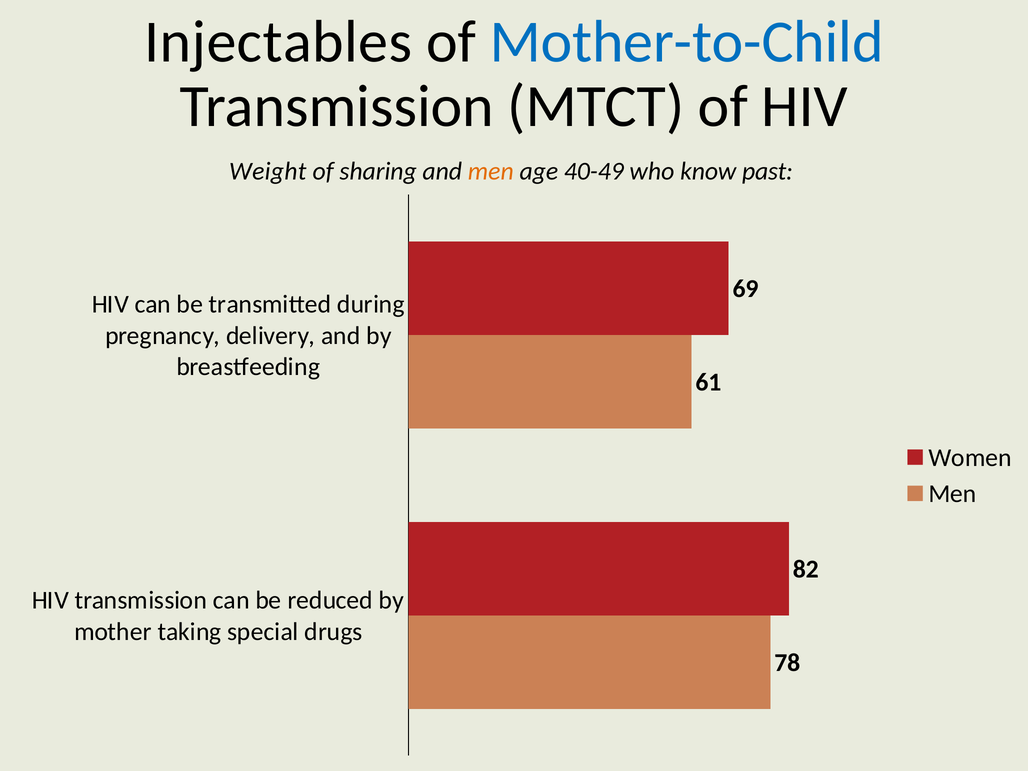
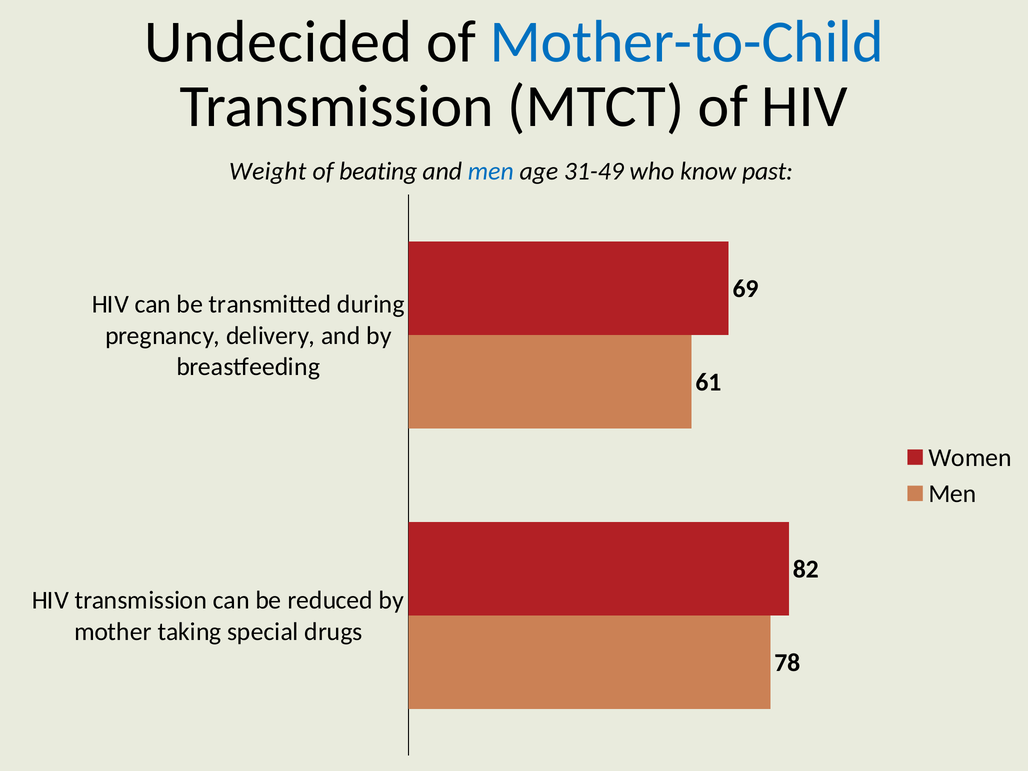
Injectables: Injectables -> Undecided (278, 42)
sharing: sharing -> beating (378, 171)
men colour: orange -> blue (491, 171)
40-49: 40-49 -> 31-49 (594, 171)
